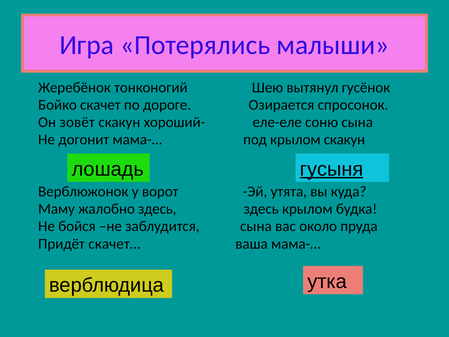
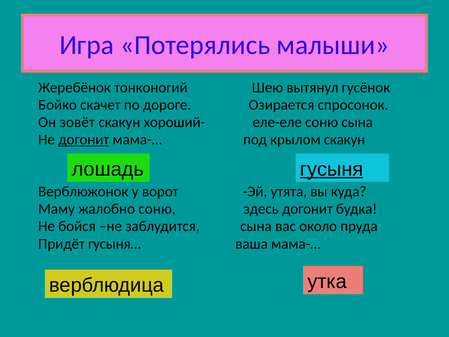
догонит underline: none -> present (84, 139)
жалобно здесь: здесь -> соню (157, 209)
здесь крылом: крылом -> догонит (307, 209)
скачет…: скачет… -> гусыня… (114, 244)
